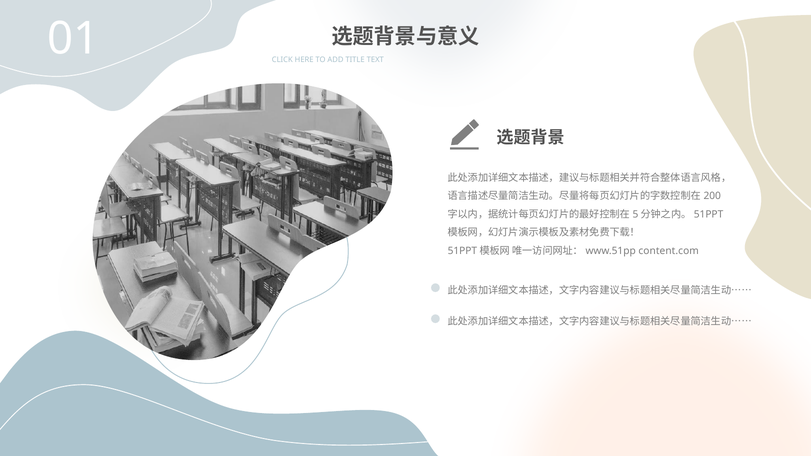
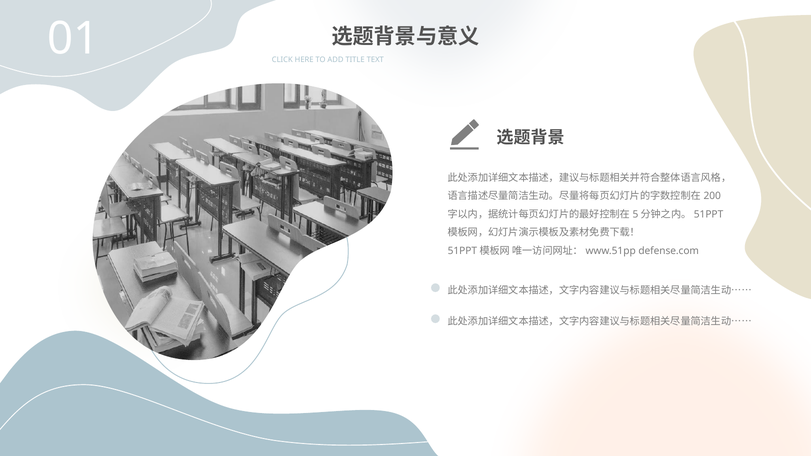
content.com: content.com -> defense.com (669, 251)
